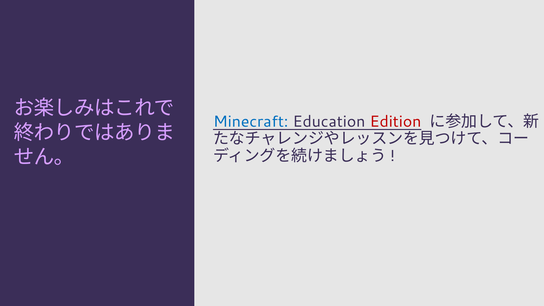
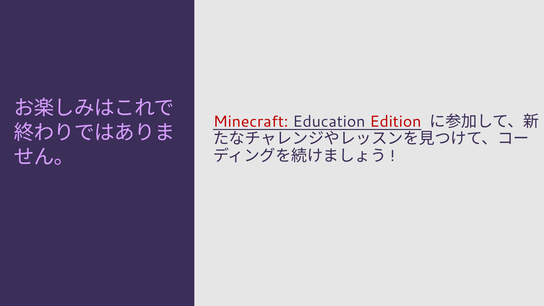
Minecraft colour: blue -> red (251, 122)
